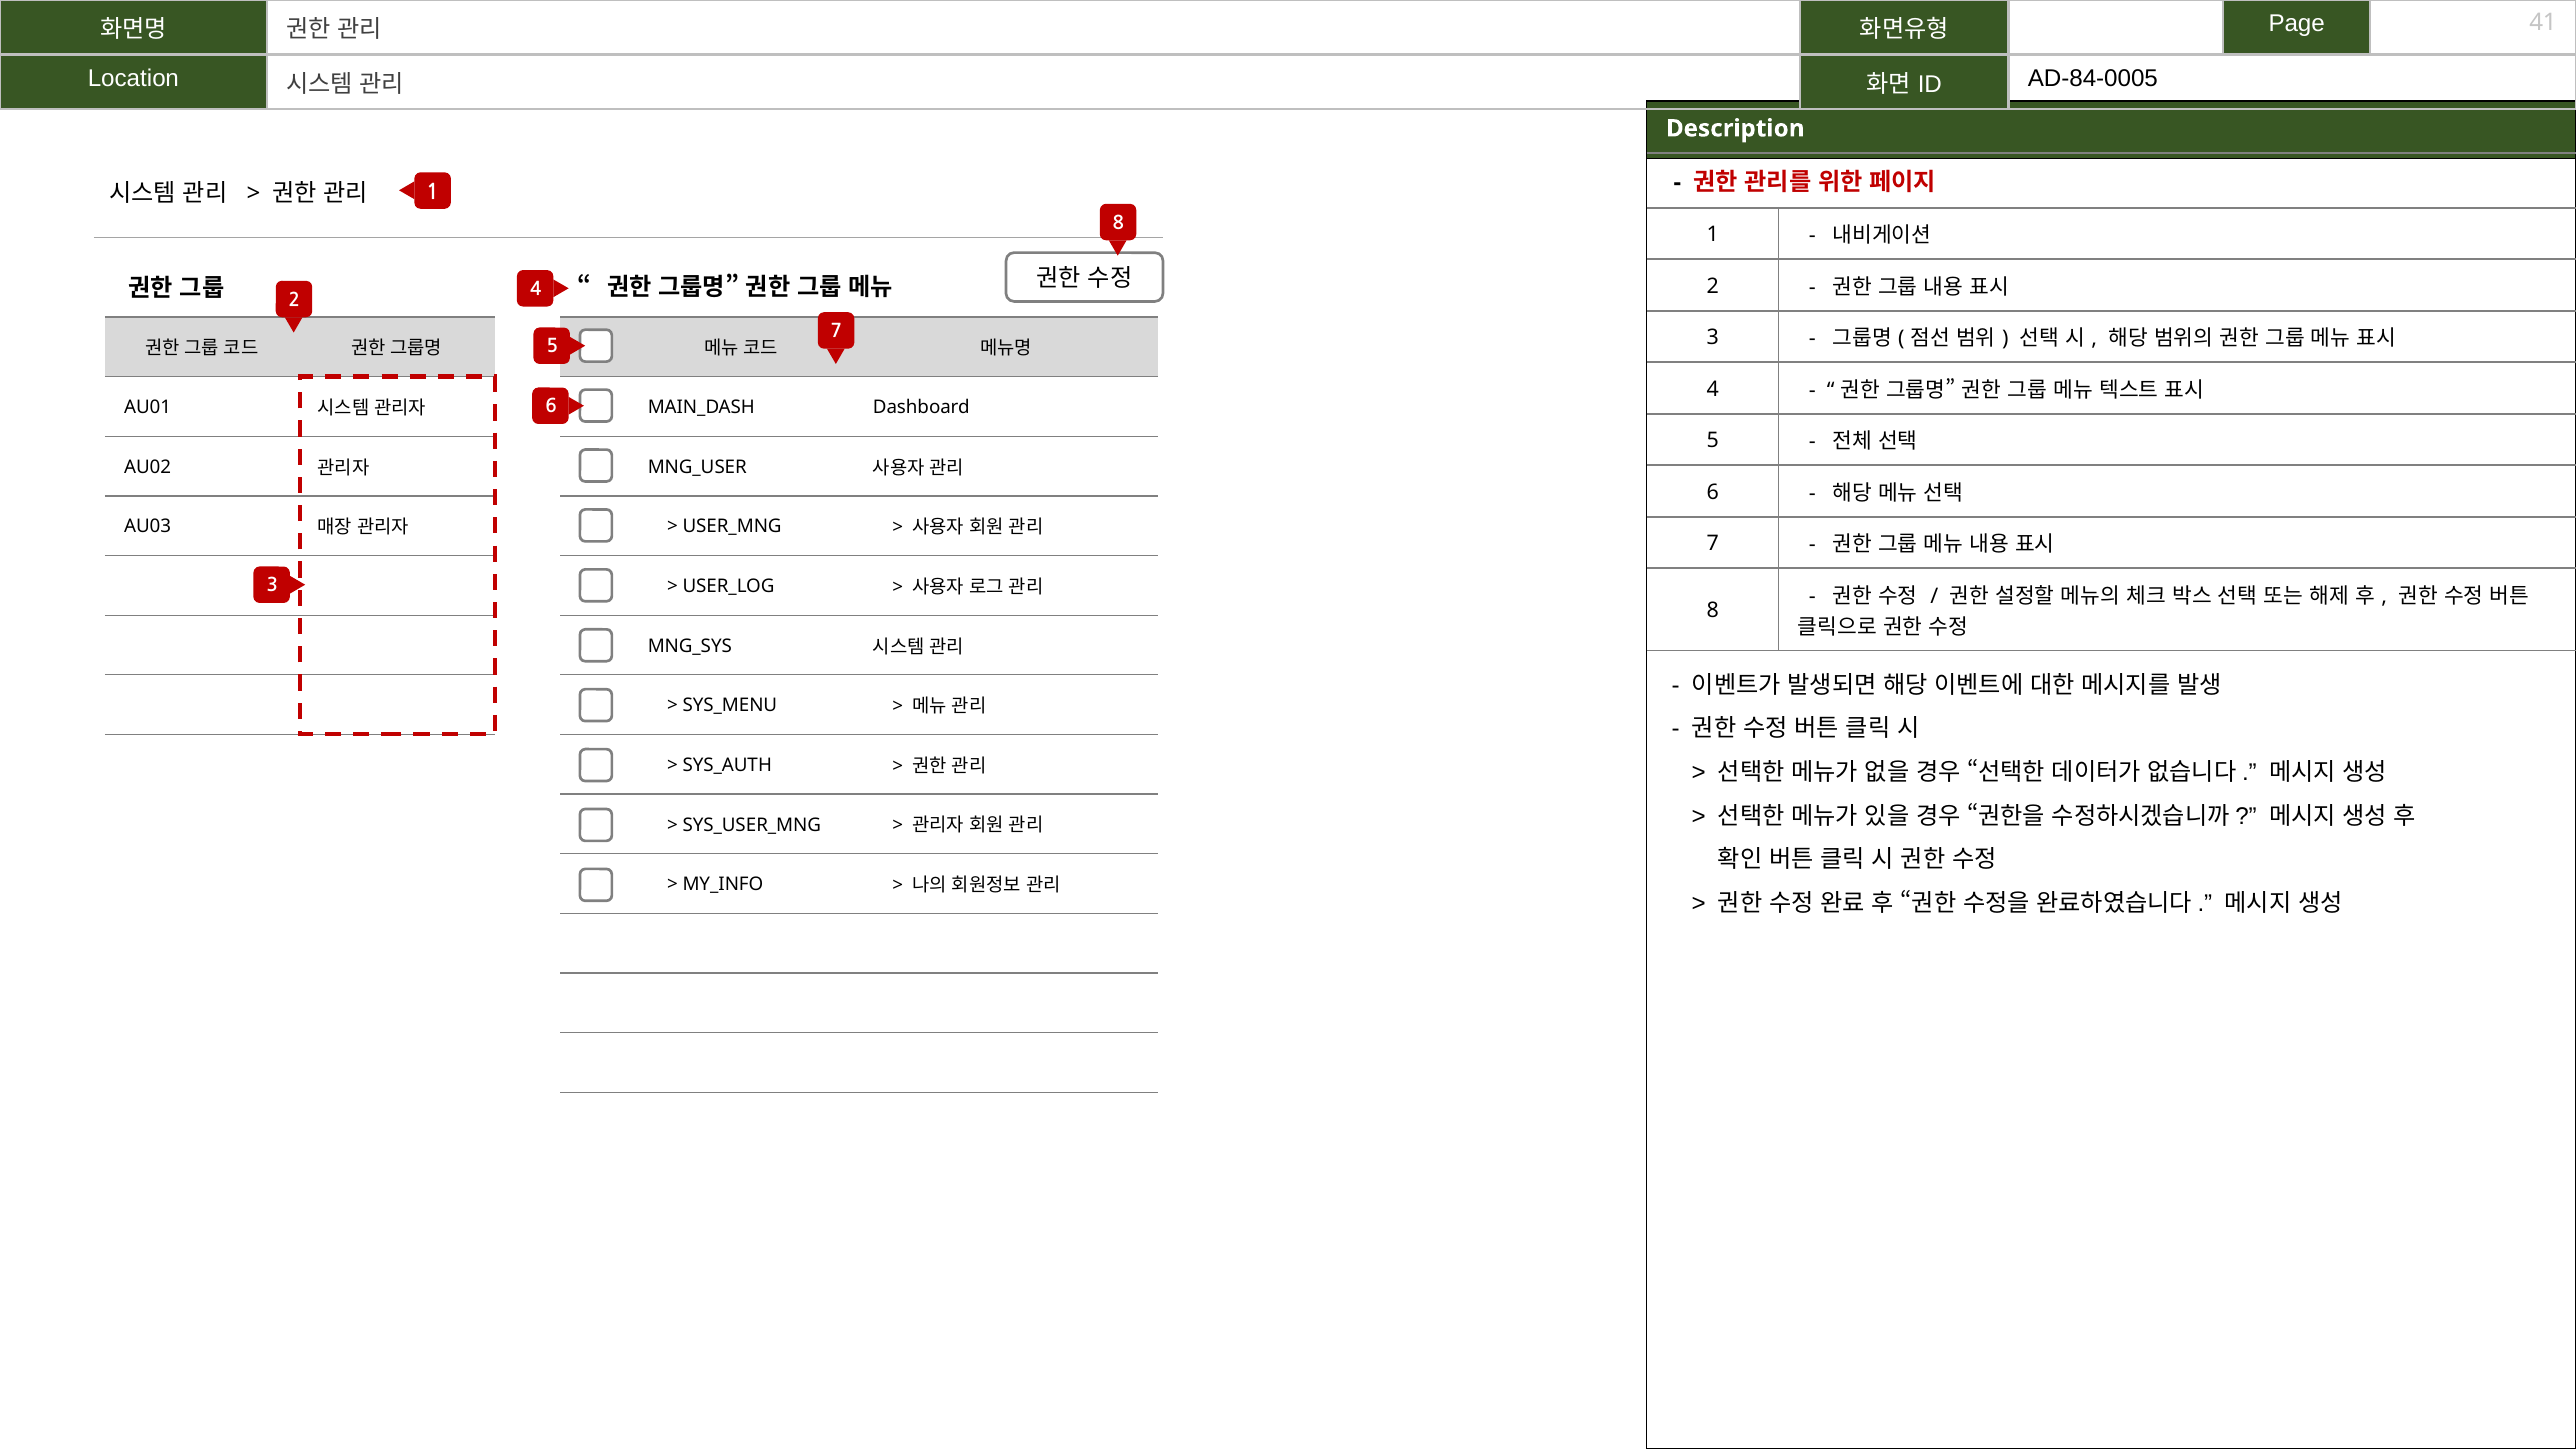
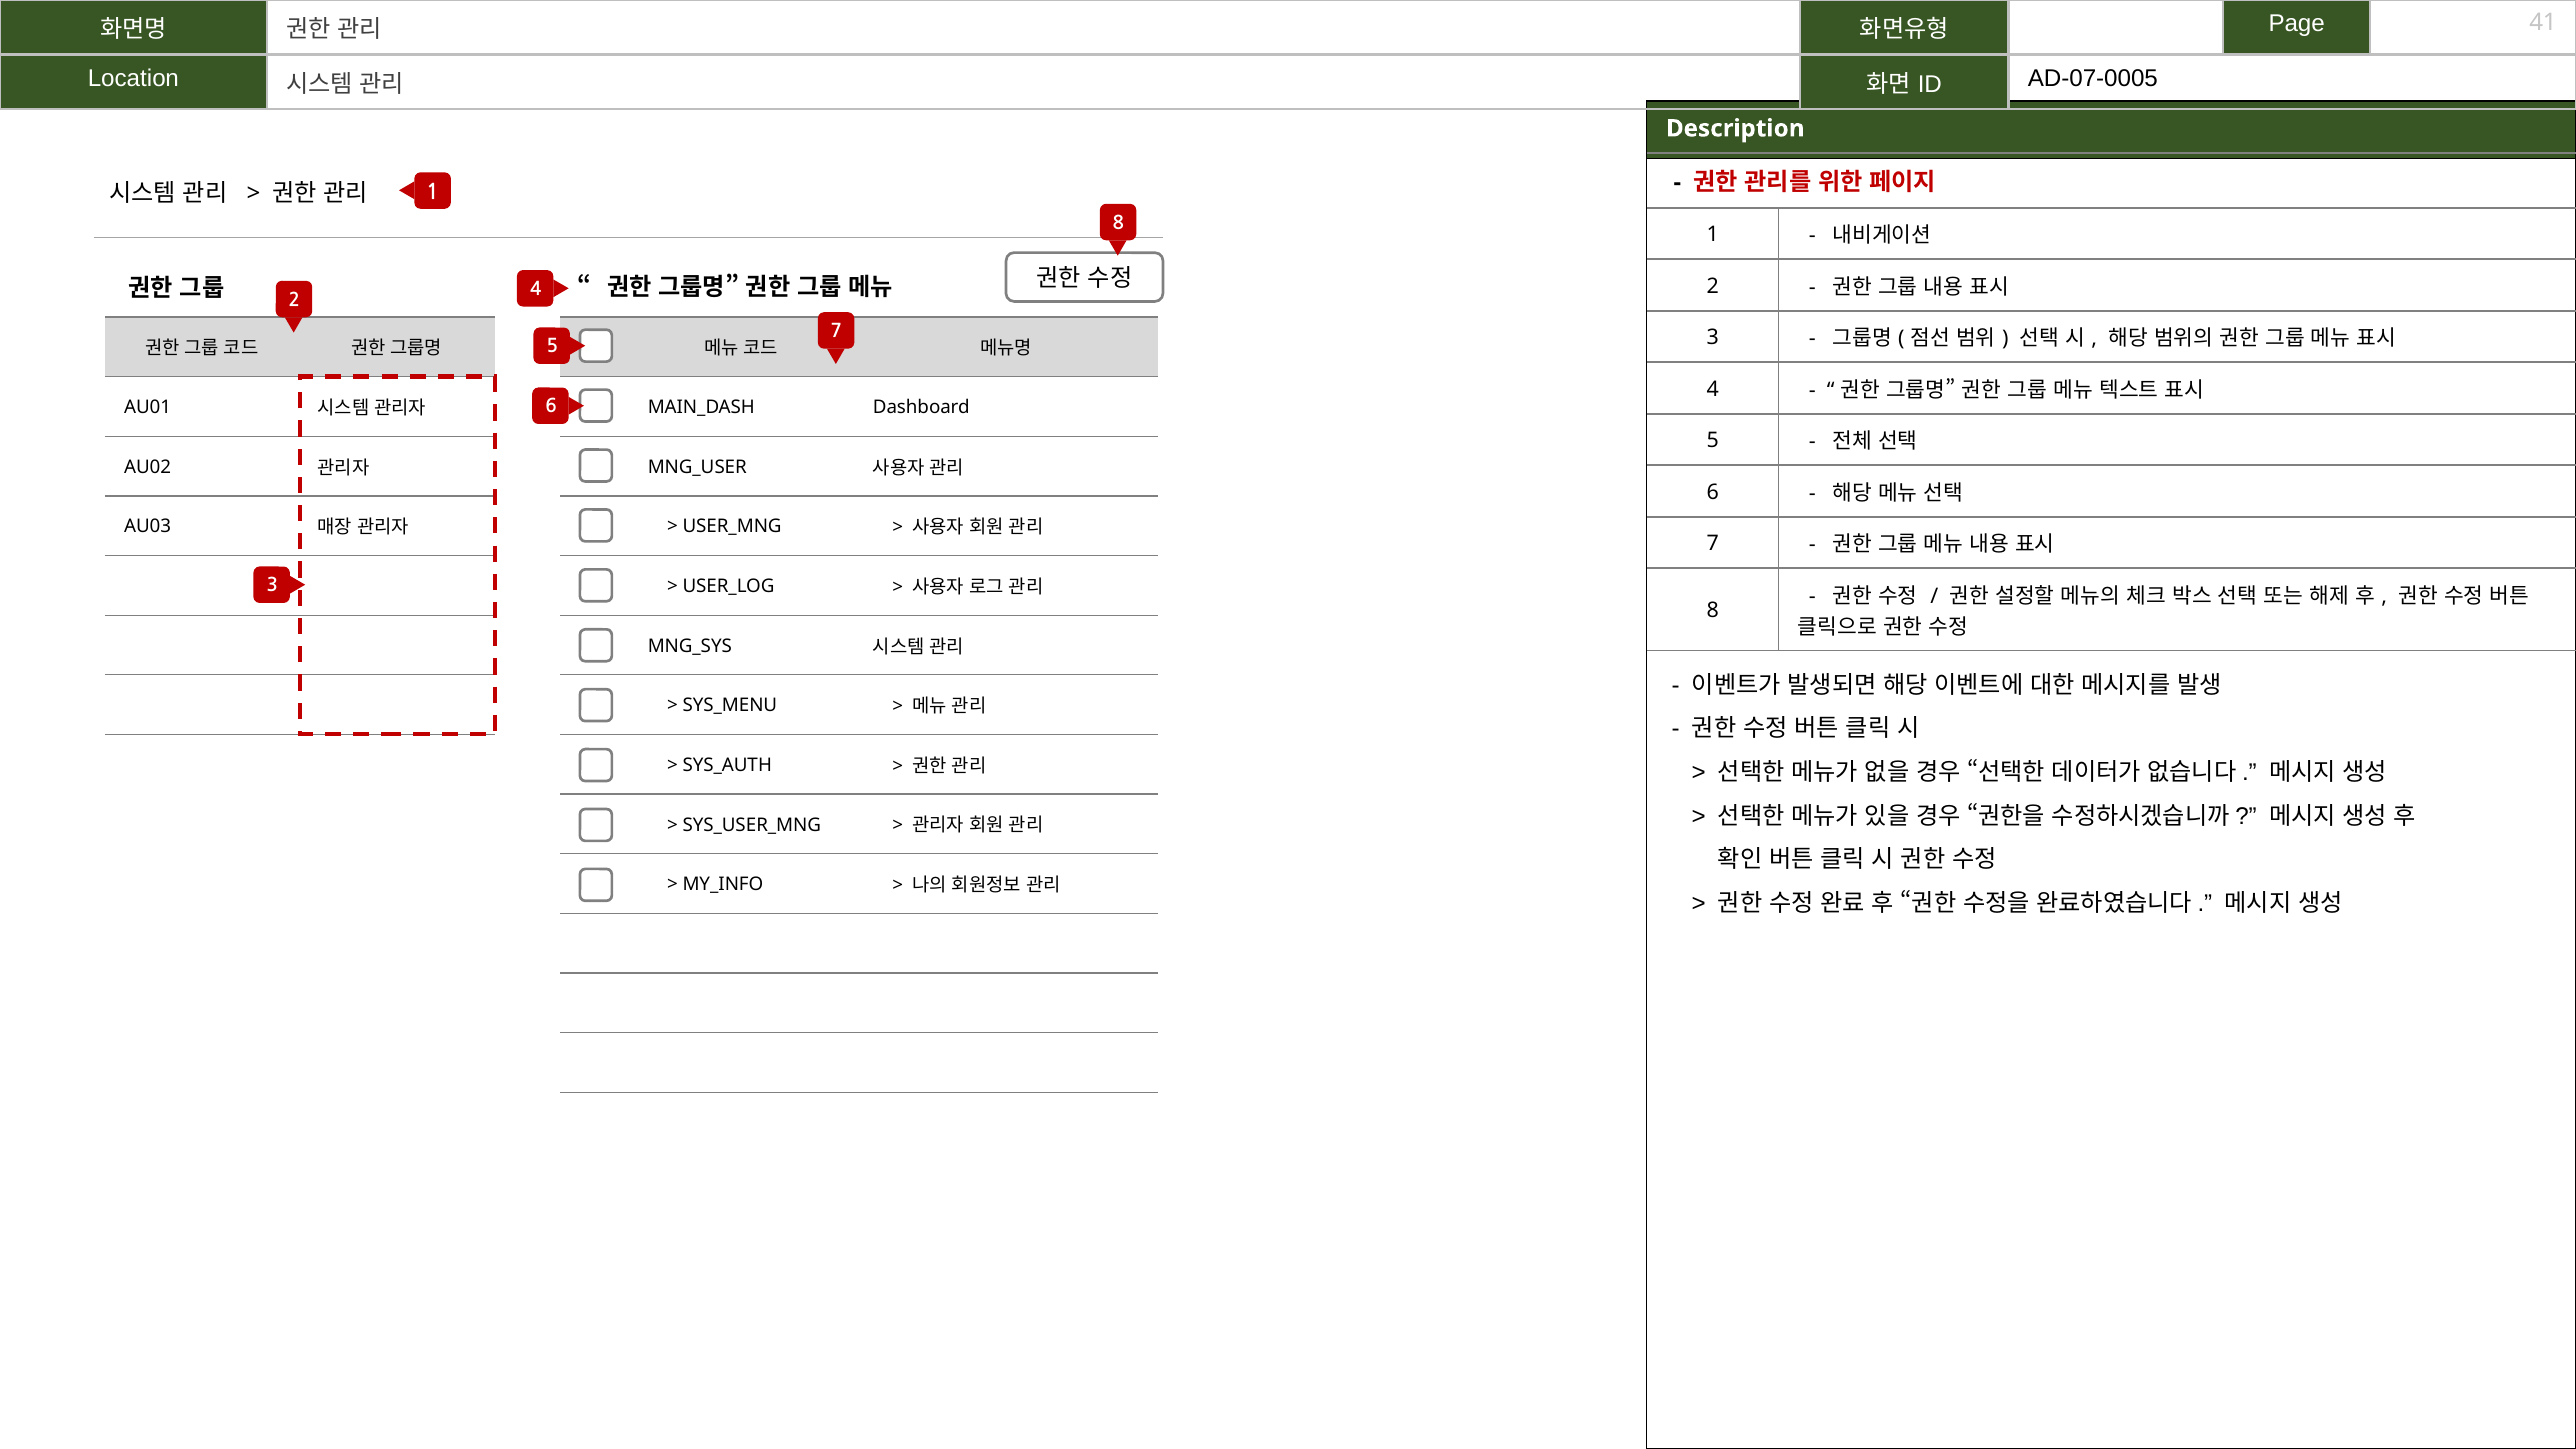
AD-84-0005: AD-84-0005 -> AD-07-0005 (2093, 78)
